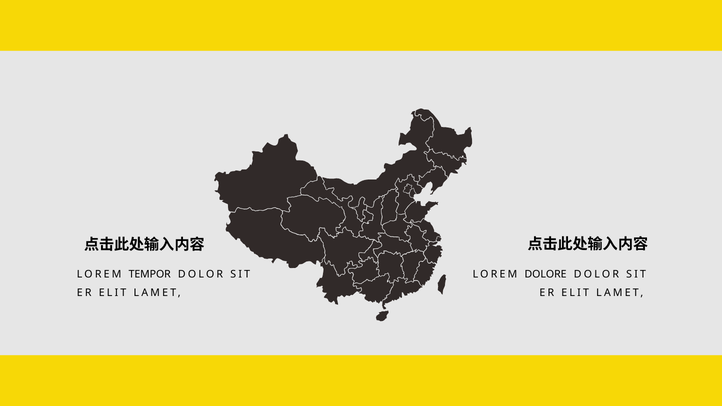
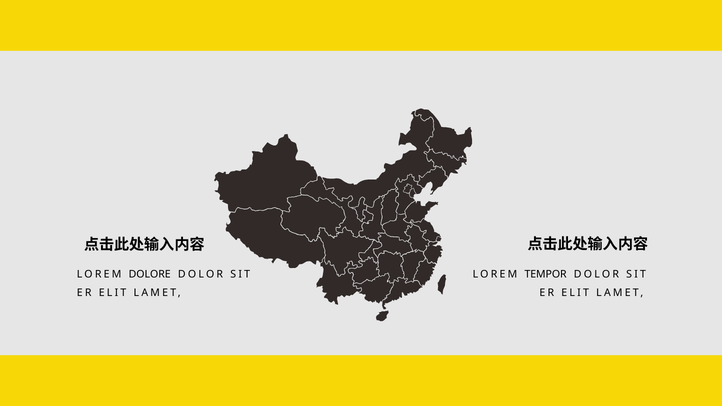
TEMPOR: TEMPOR -> DOLORE (150, 274)
DOLORE: DOLORE -> TEMPOR (546, 274)
